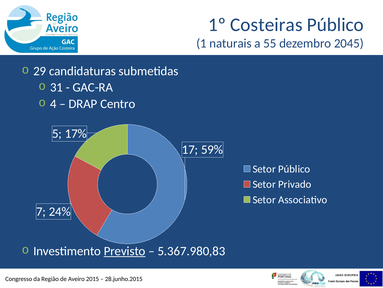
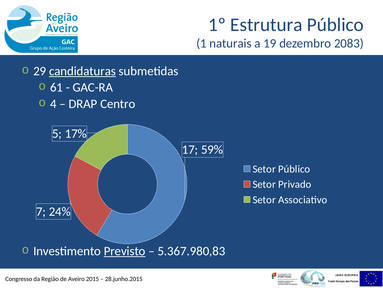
Costeiras: Costeiras -> Estrutura (266, 25)
55: 55 -> 19 (270, 43)
2045: 2045 -> 2083 (349, 43)
candidaturas underline: none -> present (82, 71)
31: 31 -> 61 (56, 87)
